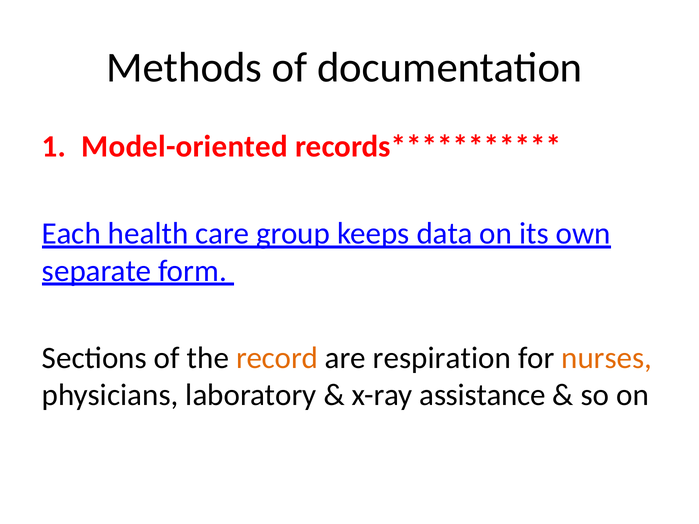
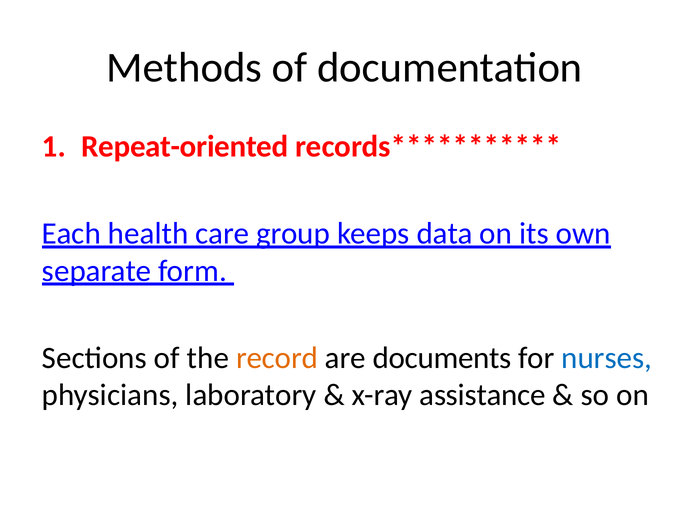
Model-oriented: Model-oriented -> Repeat-oriented (185, 147)
respiration: respiration -> documents (442, 358)
nurses colour: orange -> blue (607, 358)
